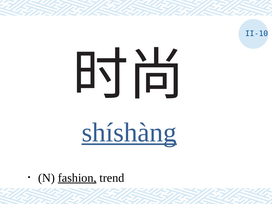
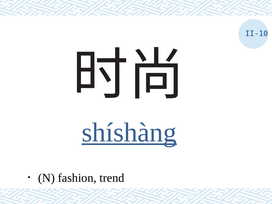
fashion underline: present -> none (77, 178)
